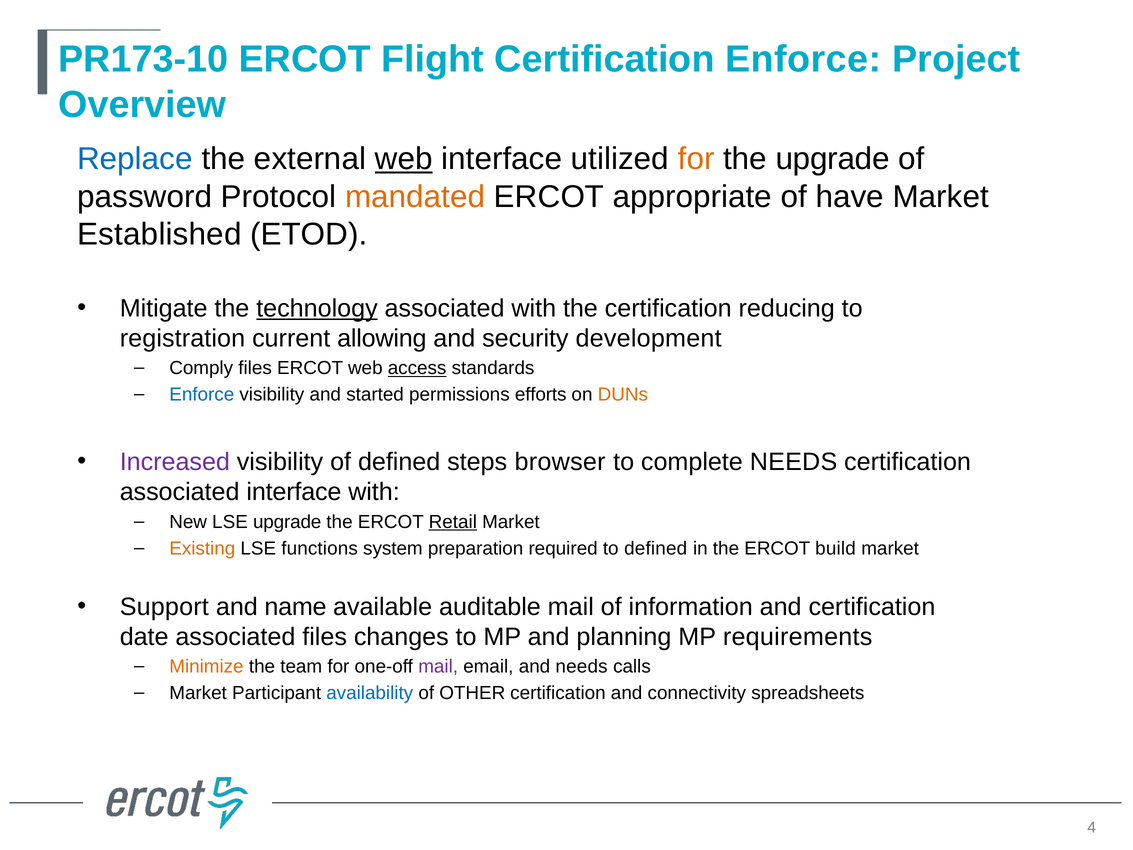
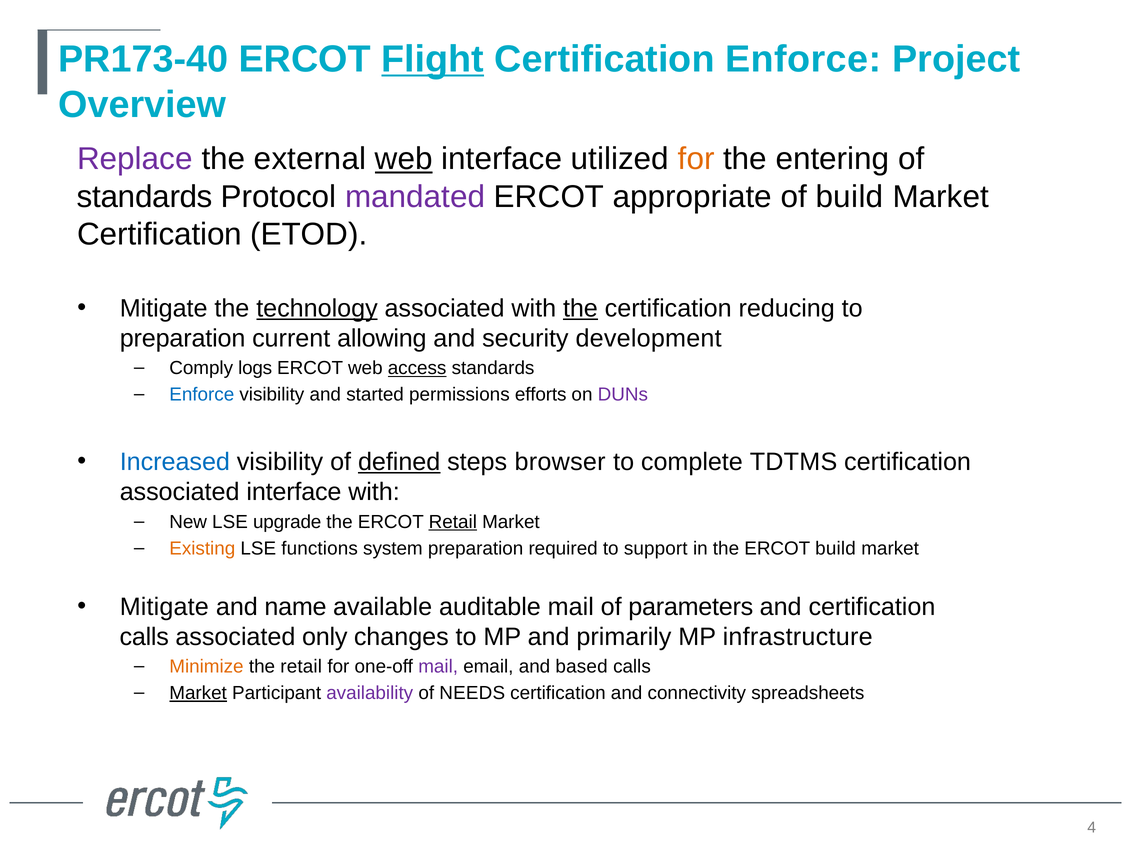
PR173-10: PR173-10 -> PR173-40 (143, 59)
Flight underline: none -> present (433, 59)
Replace colour: blue -> purple (135, 159)
the upgrade: upgrade -> entering (833, 159)
password: password -> standards (145, 197)
mandated colour: orange -> purple (415, 197)
of have: have -> build (850, 197)
Established: Established -> Certification (160, 234)
the underline: none -> present (580, 308)
registration: registration -> preparation (183, 338)
Comply files: files -> logs (255, 368)
DUNs colour: orange -> purple (623, 395)
Increased colour: purple -> blue (175, 462)
defined underline: none -> present (399, 462)
complete NEEDS: NEEDS -> TDTMS (794, 462)
to defined: defined -> support (656, 548)
Support: Support -> Mitigate (164, 607)
information: information -> parameters (691, 607)
date: date -> calls (144, 637)
associated files: files -> only (325, 637)
planning: planning -> primarily (624, 637)
requirements: requirements -> infrastructure (798, 637)
the team: team -> retail (301, 667)
and needs: needs -> based (582, 667)
Market underline: none -> present (198, 693)
availability colour: blue -> purple (370, 693)
OTHER: OTHER -> NEEDS (472, 693)
